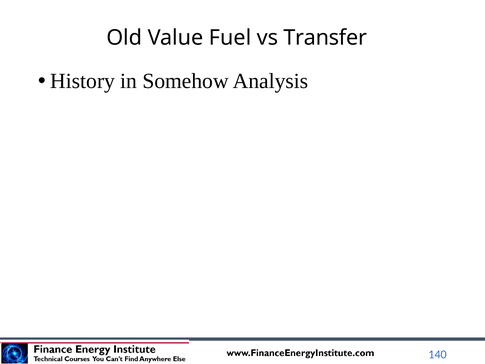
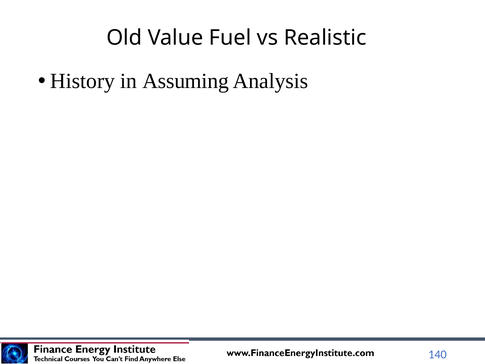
Transfer: Transfer -> Realistic (325, 38)
Somehow: Somehow -> Assuming (186, 81)
